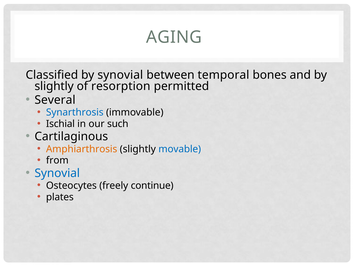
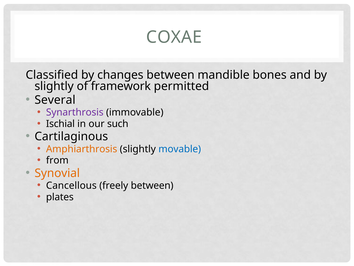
AGING: AGING -> COXAE (174, 37)
by synovial: synovial -> changes (120, 75)
temporal: temporal -> mandible (224, 75)
resorption: resorption -> framework (121, 86)
Synarthrosis colour: blue -> purple (75, 112)
Synovial colour: blue -> orange (57, 173)
Osteocytes: Osteocytes -> Cancellous (71, 185)
freely continue: continue -> between (152, 185)
